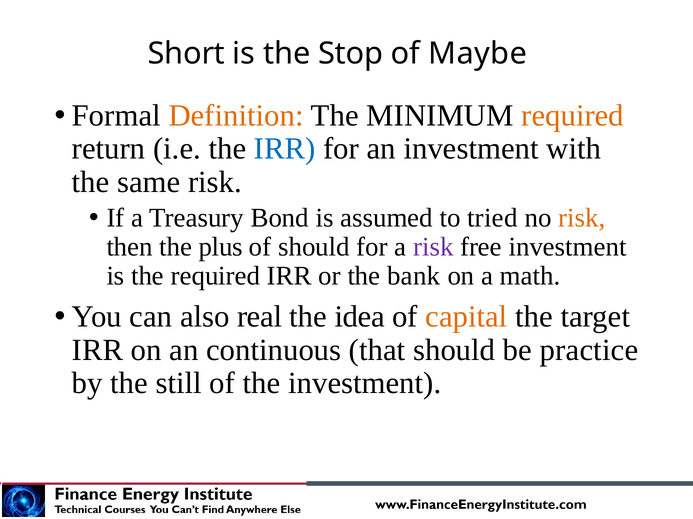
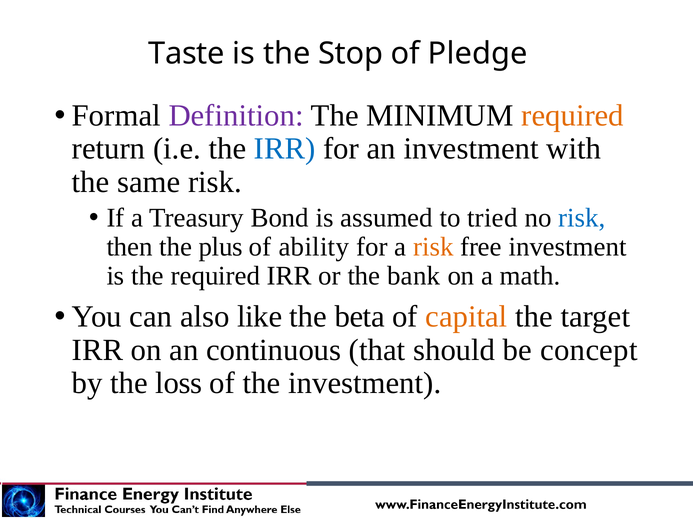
Short: Short -> Taste (186, 54)
Maybe: Maybe -> Pledge (478, 54)
Definition colour: orange -> purple (236, 116)
risk colour: orange -> blue (582, 218)
of should: should -> ability (314, 247)
risk colour: purple -> orange (433, 247)
real: real -> like (260, 317)
idea: idea -> beta (360, 317)
practice: practice -> concept (589, 351)
still: still -> loss (179, 384)
